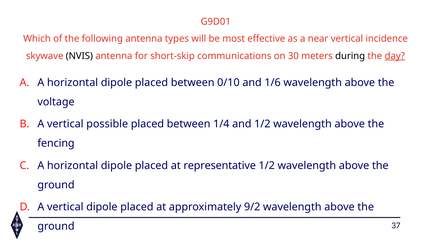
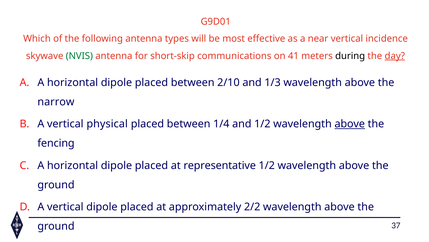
NVIS colour: black -> green (79, 56)
30: 30 -> 41 (293, 56)
0/10: 0/10 -> 2/10 (228, 82)
1/6: 1/6 -> 1/3 (273, 82)
voltage: voltage -> narrow (56, 102)
possible: possible -> physical (107, 124)
above underline: none -> present (350, 124)
9/2: 9/2 -> 2/2 (252, 206)
